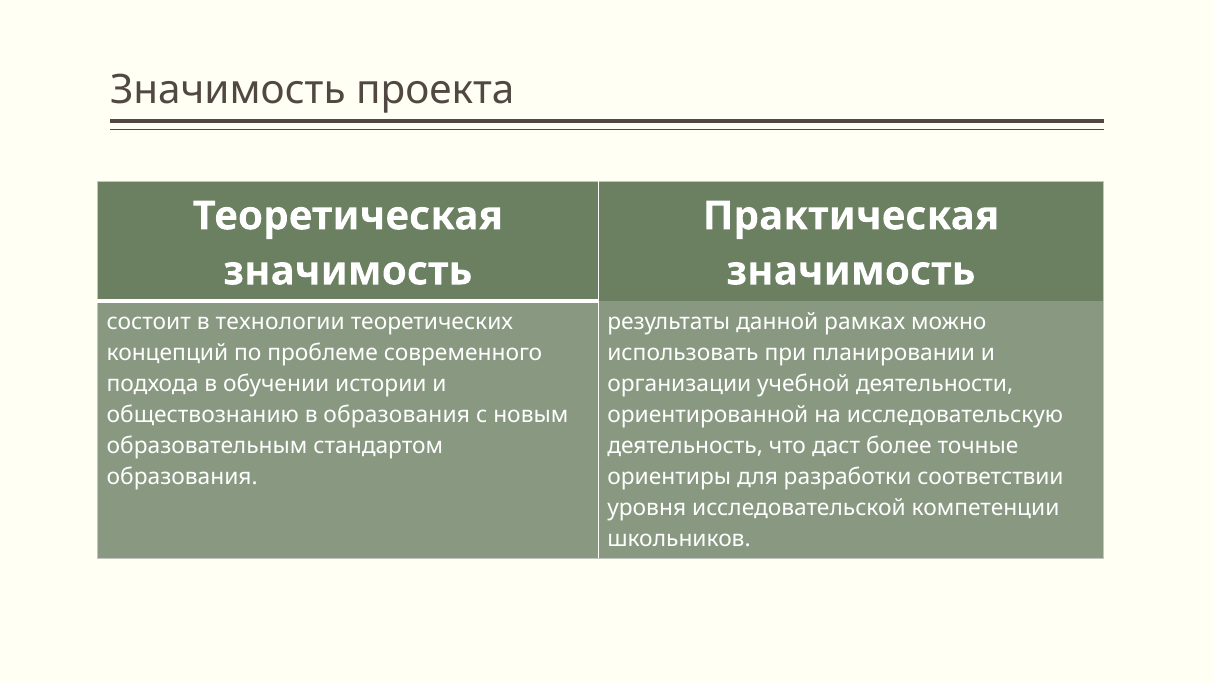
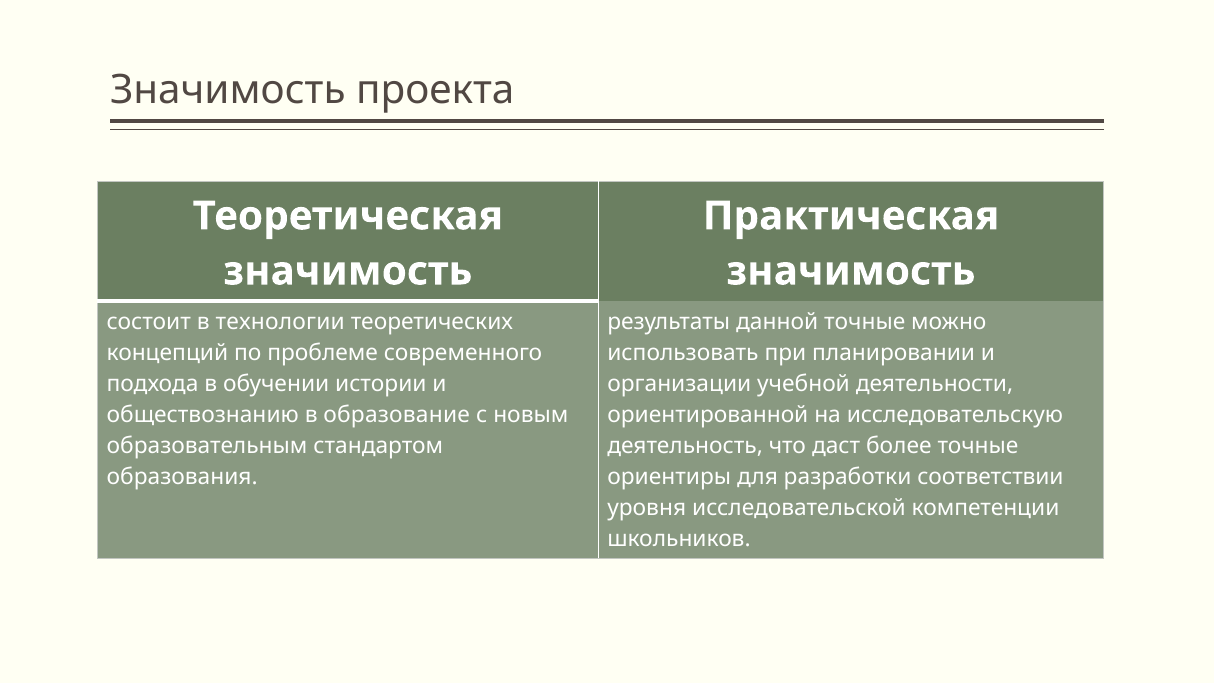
данной рамках: рамках -> точные (865, 322)
в образования: образования -> образование (397, 415)
